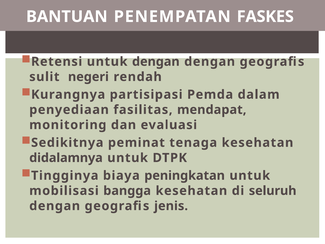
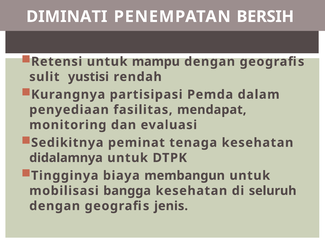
BANTUAN: BANTUAN -> DIMINATI (67, 17)
FASKES: FASKES -> BERSIH (265, 17)
untuk dengan: dengan -> mampu (156, 62)
negeri: negeri -> yustisi (88, 77)
peningkatan: peningkatan -> membangun (185, 175)
